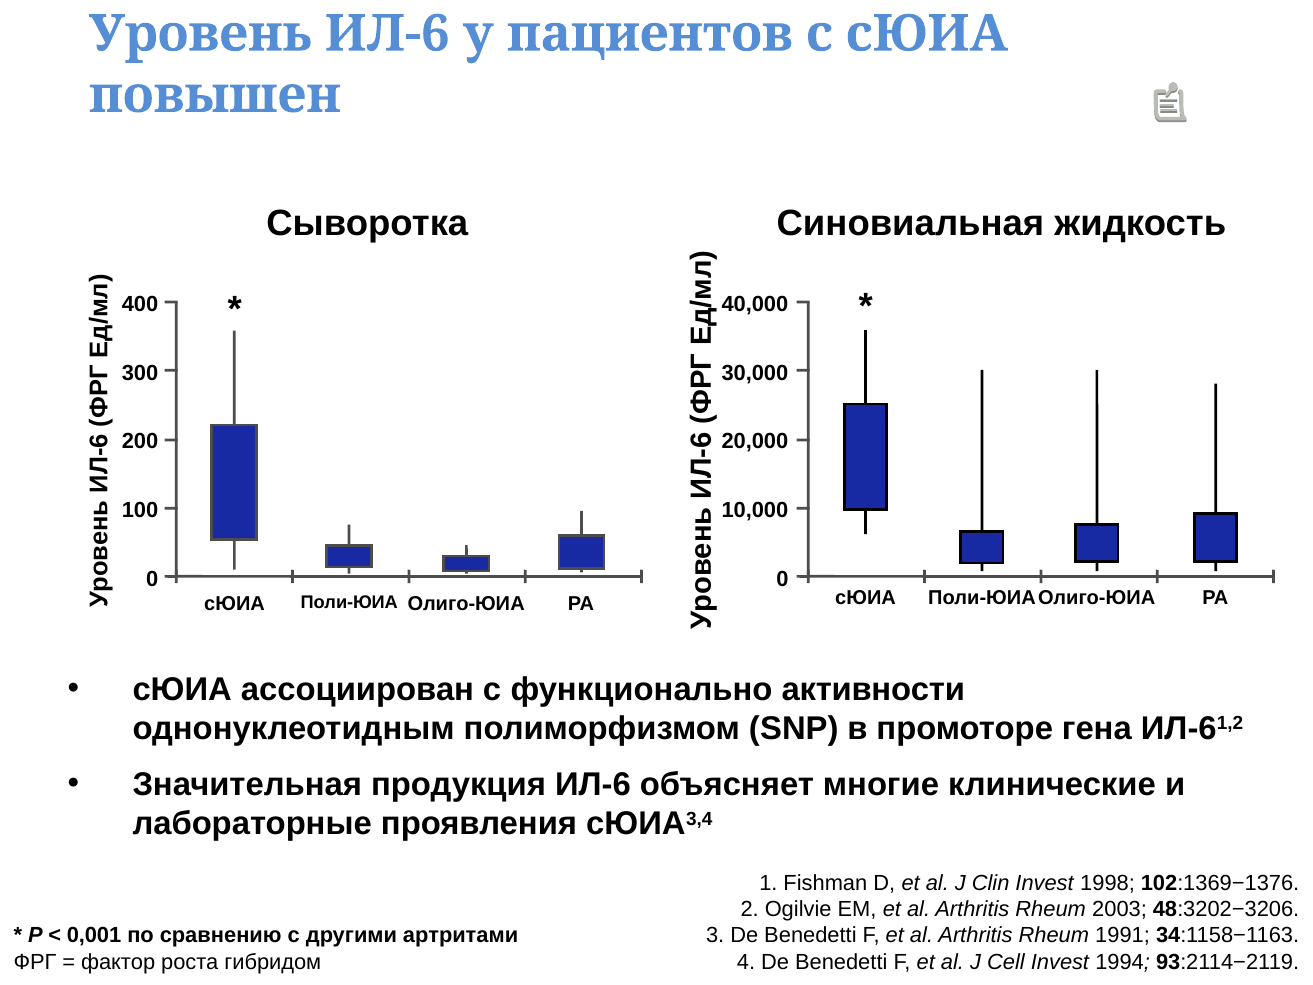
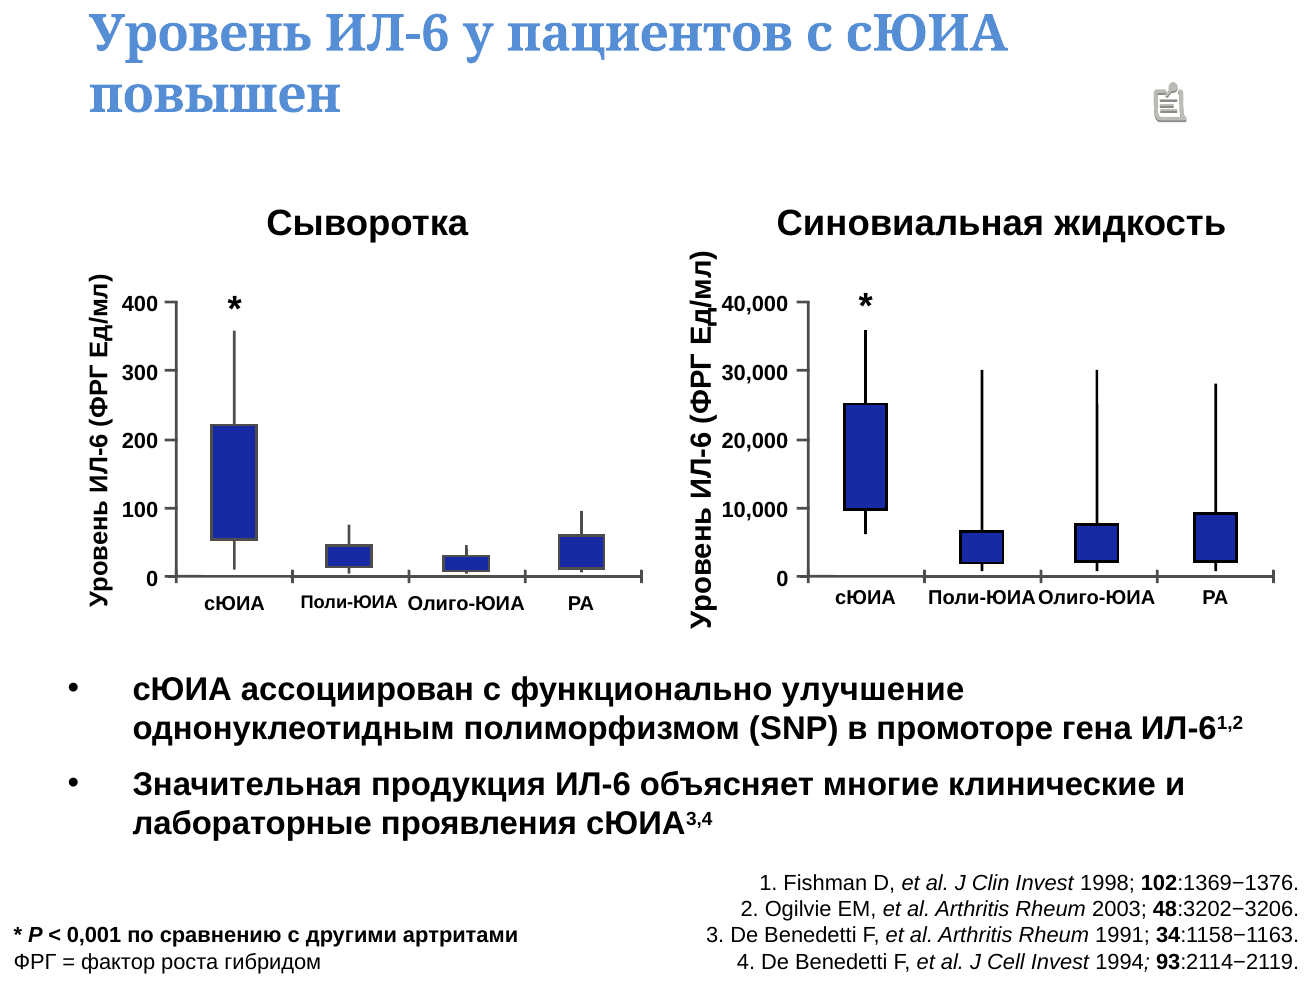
активности: активности -> улучшение (873, 689)
